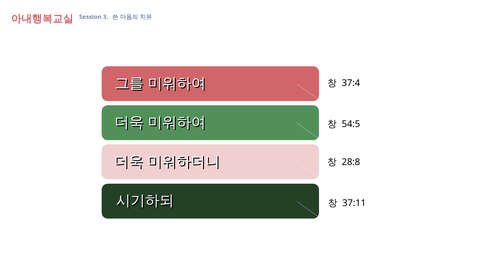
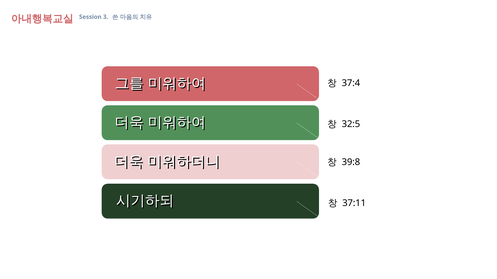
54:5: 54:5 -> 32:5 (351, 124)
28:8: 28:8 -> 39:8 (351, 163)
